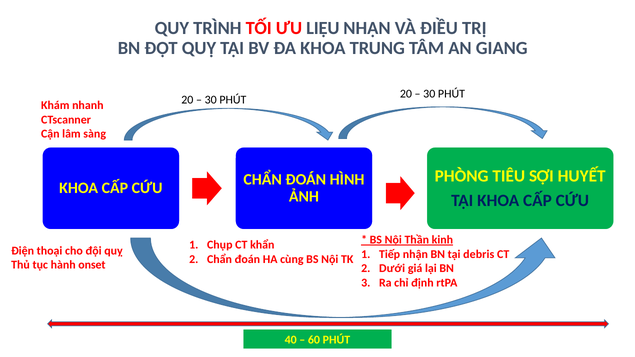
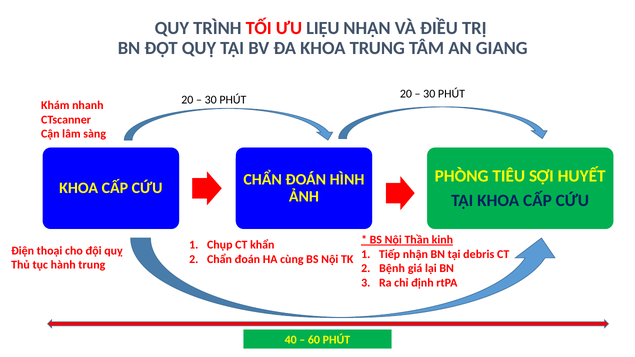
hành onset: onset -> trung (92, 265)
Dưới: Dưới -> Bệnh (392, 269)
